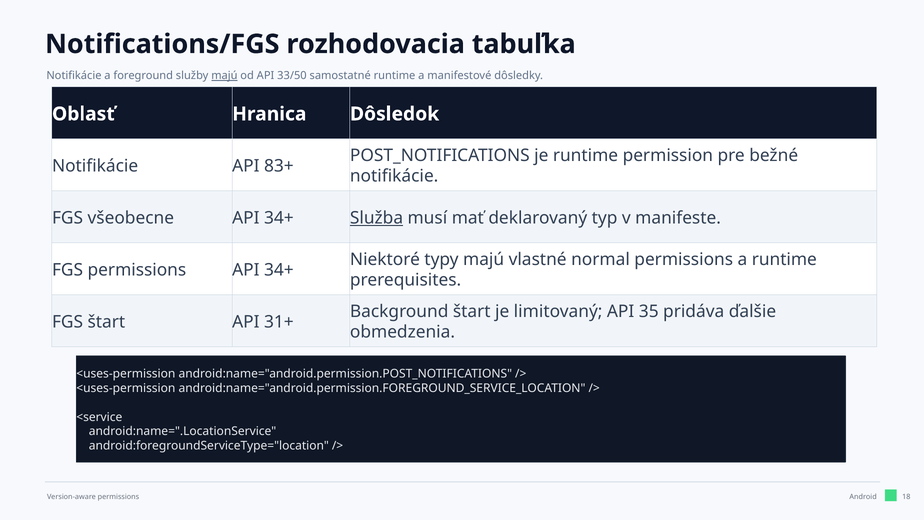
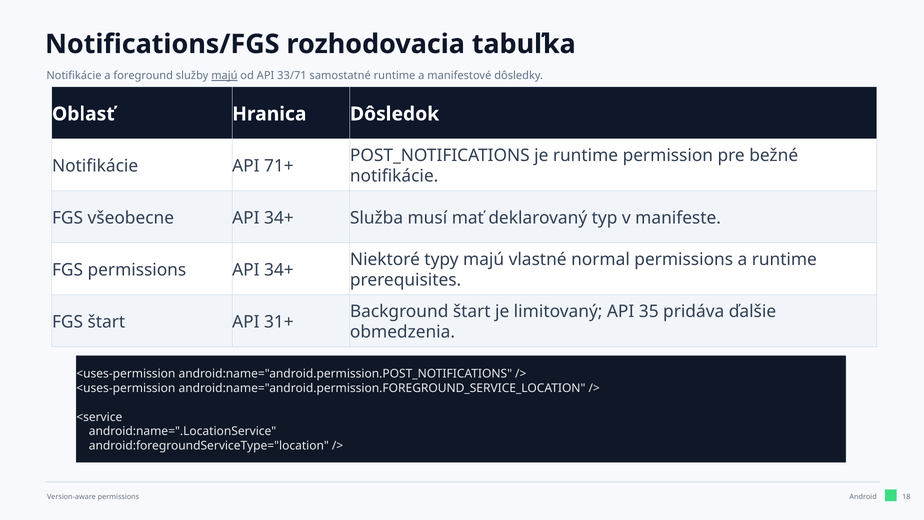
33/50: 33/50 -> 33/71 (292, 76)
83+: 83+ -> 71+ (279, 166)
Služba underline: present -> none (377, 218)
